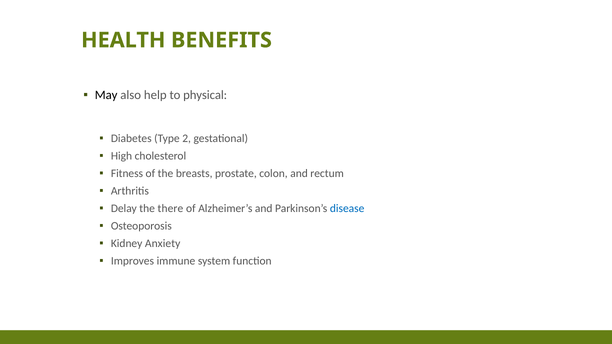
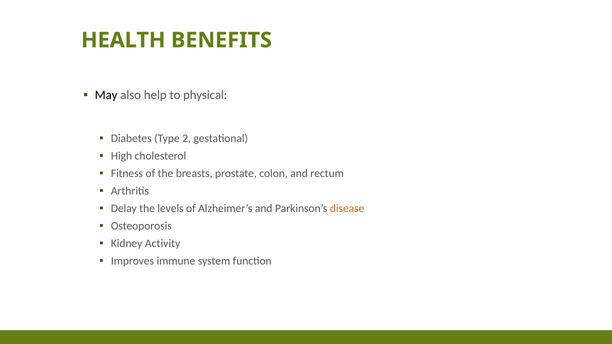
there: there -> levels (171, 209)
disease colour: blue -> orange (347, 209)
Anxiety: Anxiety -> Activity (163, 244)
